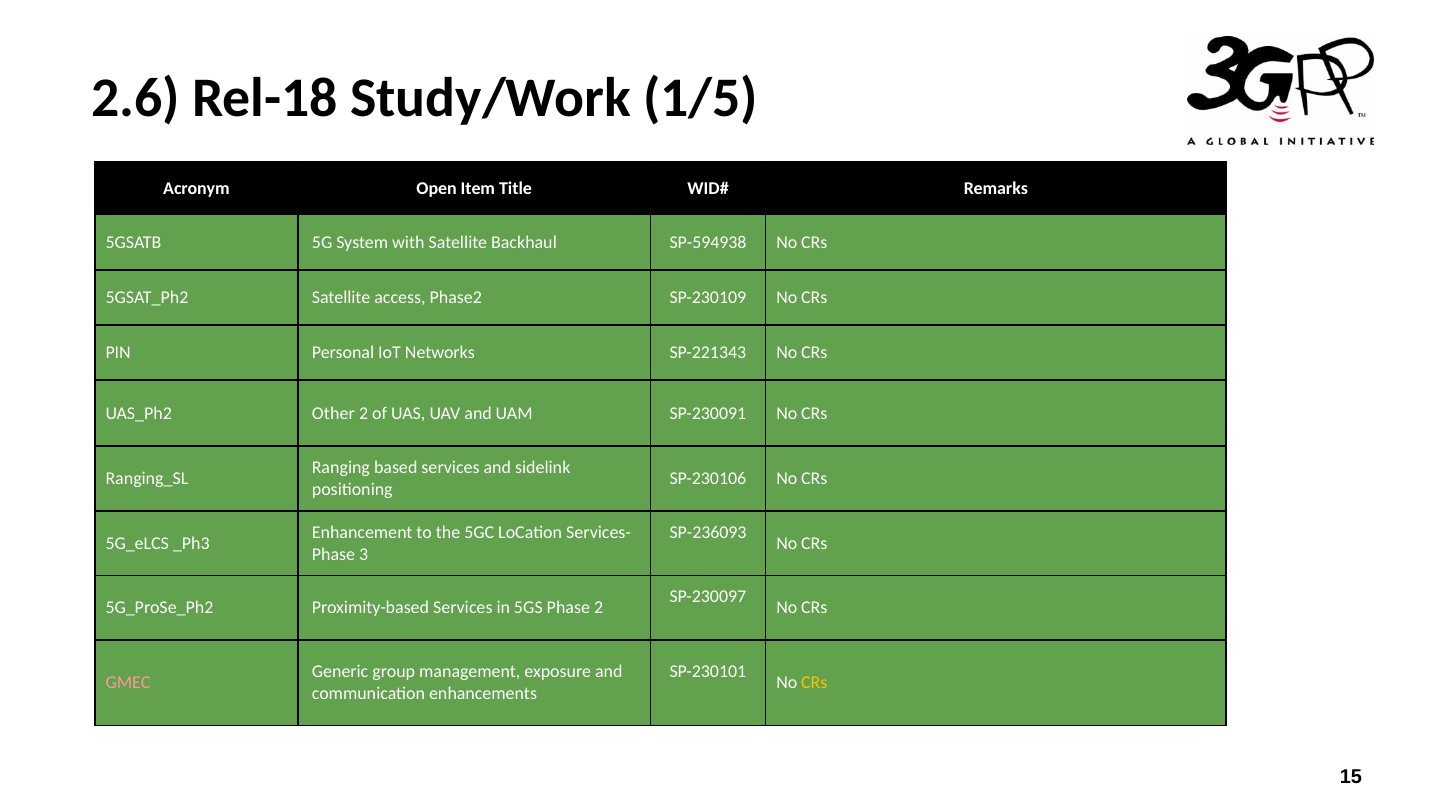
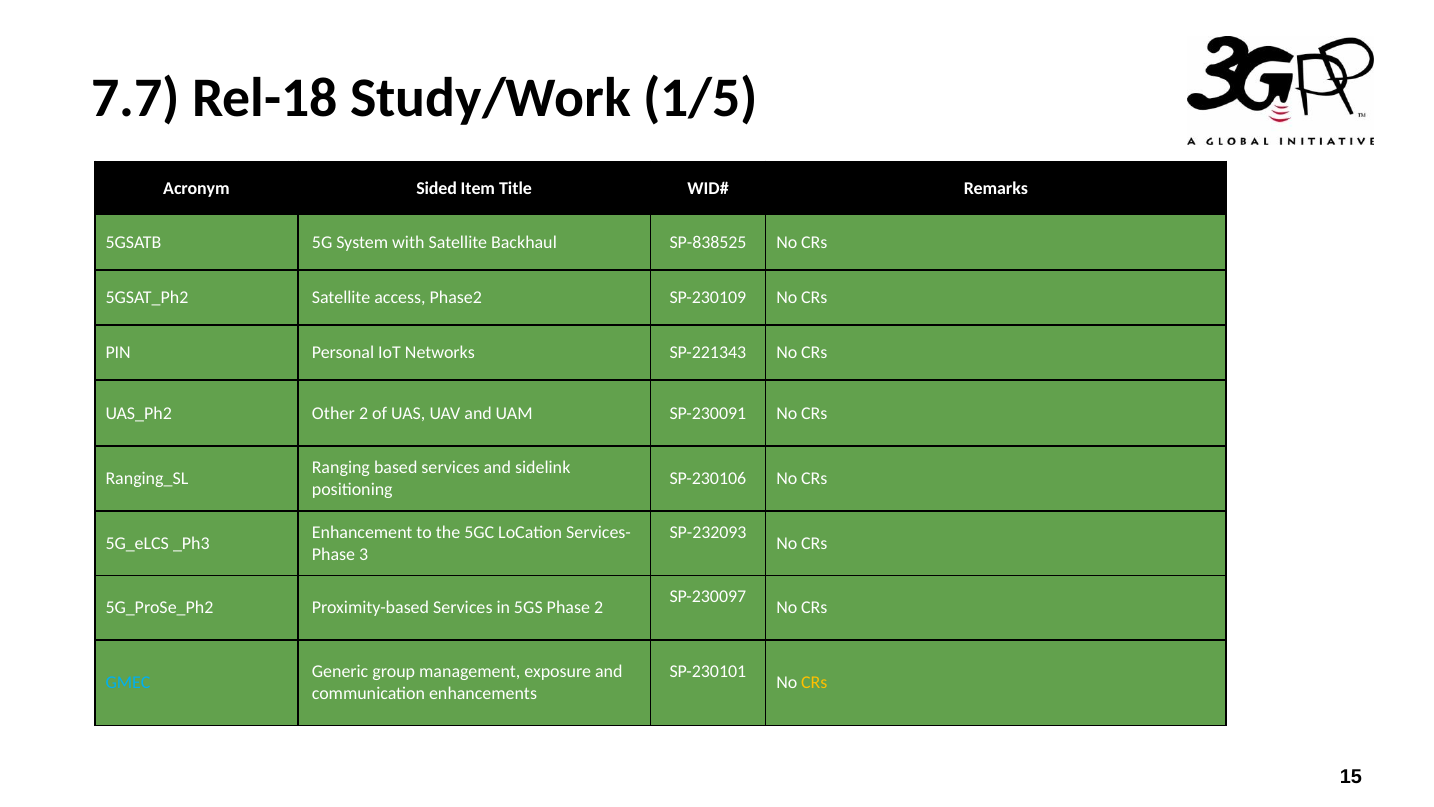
2.6: 2.6 -> 7.7 (135, 98)
Open: Open -> Sided (437, 188)
SP-594938: SP-594938 -> SP-838525 (708, 242)
SP-236093: SP-236093 -> SP-232093 (708, 532)
GMEC colour: pink -> light blue (128, 682)
